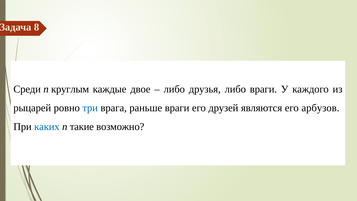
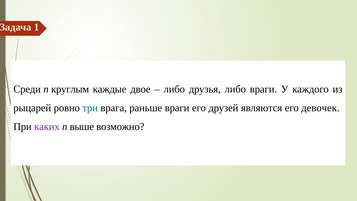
8: 8 -> 1 (37, 27)
арбузов: арбузов -> девочек (320, 108)
каких colour: blue -> purple (47, 127)
такие: такие -> выше (82, 127)
